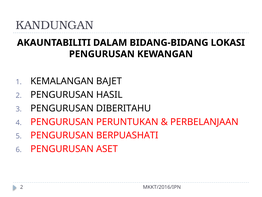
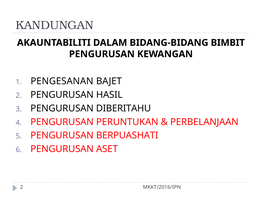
LOKASI: LOKASI -> BIMBIT (228, 43)
KEMALANGAN: KEMALANGAN -> PENGESANAN (62, 81)
